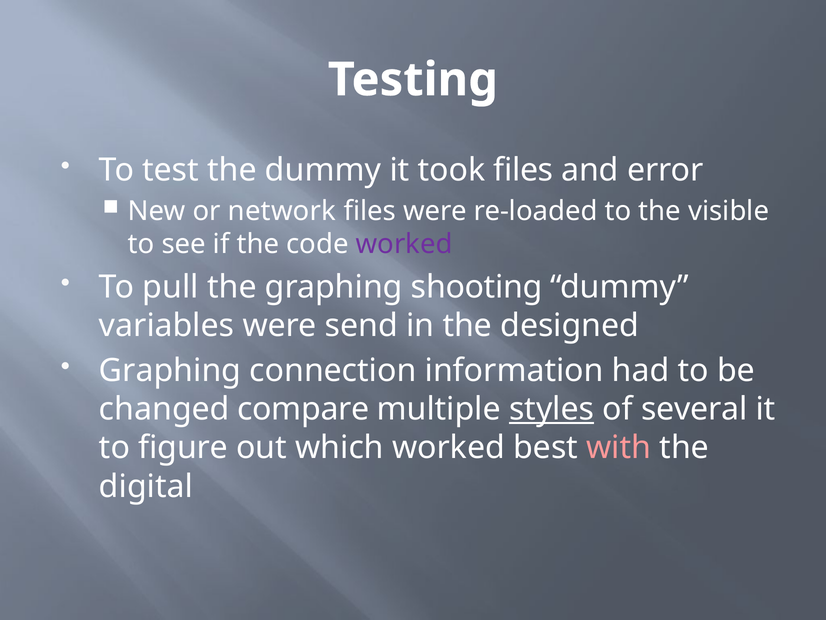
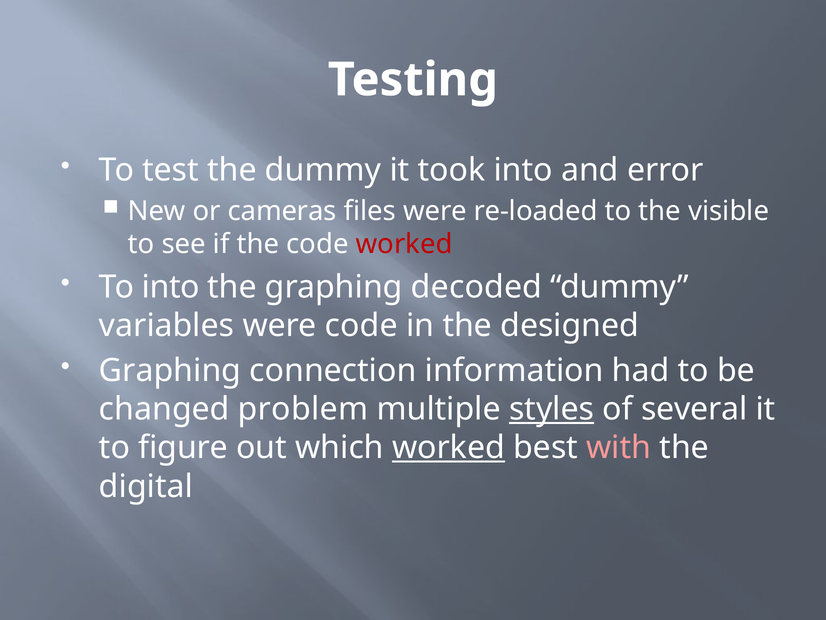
took files: files -> into (523, 170)
network: network -> cameras (282, 211)
worked colour: purple -> red (404, 244)
To pull: pull -> into (171, 287)
shooting: shooting -> decoded (476, 287)
were send: send -> code (361, 325)
compare: compare -> problem (303, 409)
worked underline: none -> present (448, 447)
